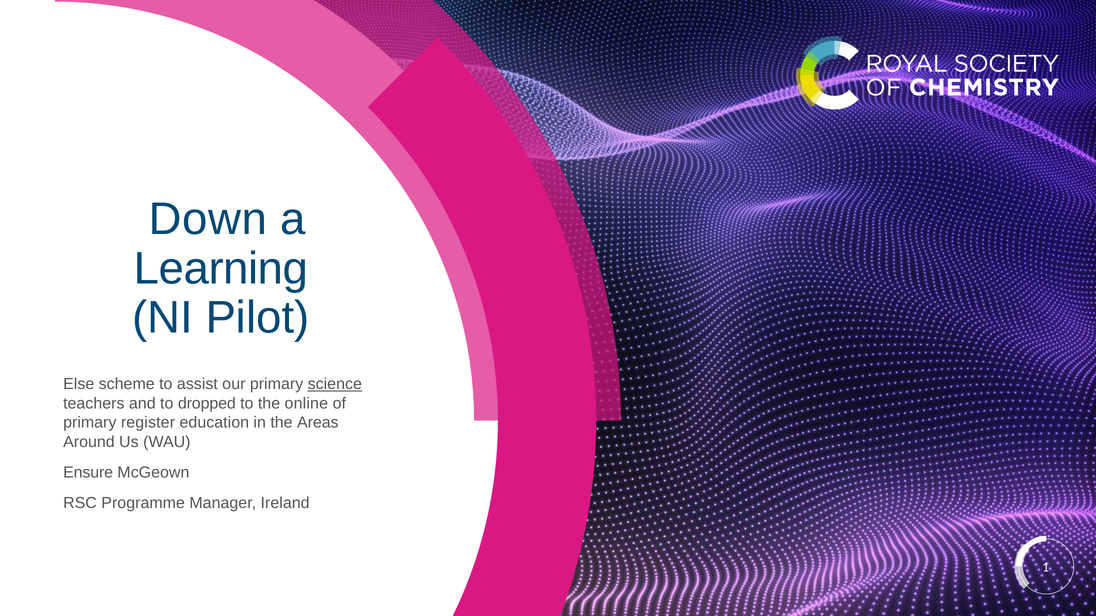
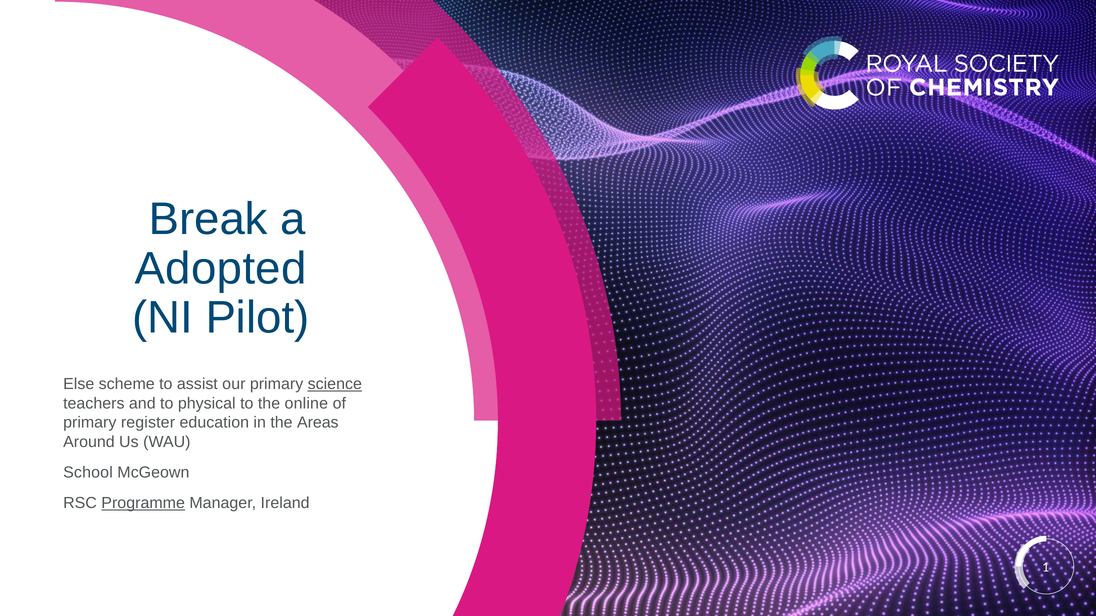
Down: Down -> Break (208, 219)
Learning: Learning -> Adopted (221, 269)
dropped: dropped -> physical (207, 404)
Ensure: Ensure -> School (88, 473)
Programme underline: none -> present (143, 503)
